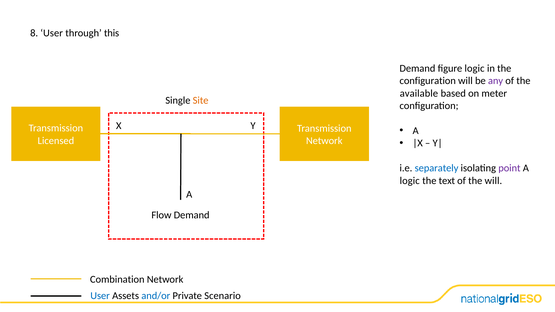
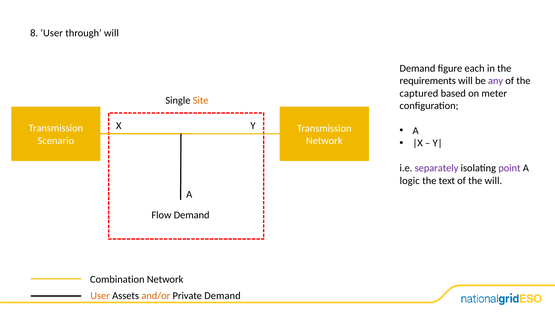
through this: this -> will (111, 33)
figure logic: logic -> each (475, 68)
configuration: configuration -> requirements (428, 81)
available: available -> captured (419, 93)
Licensed: Licensed -> Scenario (56, 141)
separately colour: blue -> purple (437, 168)
User colour: blue -> orange (100, 296)
and/or colour: blue -> orange (156, 296)
Private Scenario: Scenario -> Demand (222, 296)
